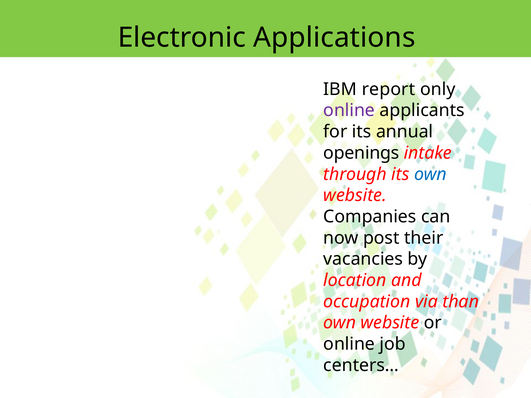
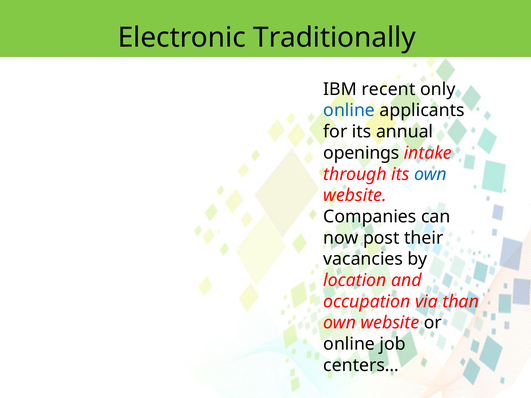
Applications: Applications -> Traditionally (334, 38)
report: report -> recent (388, 89)
online colour: purple -> blue (349, 111)
